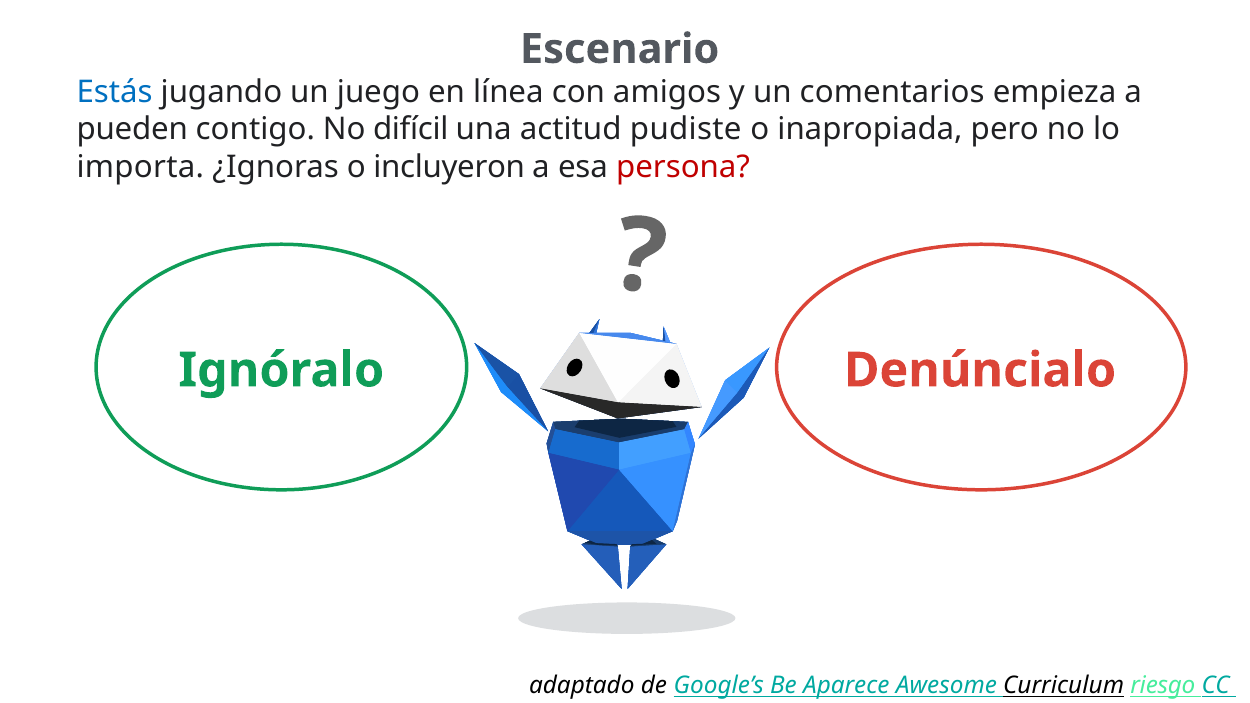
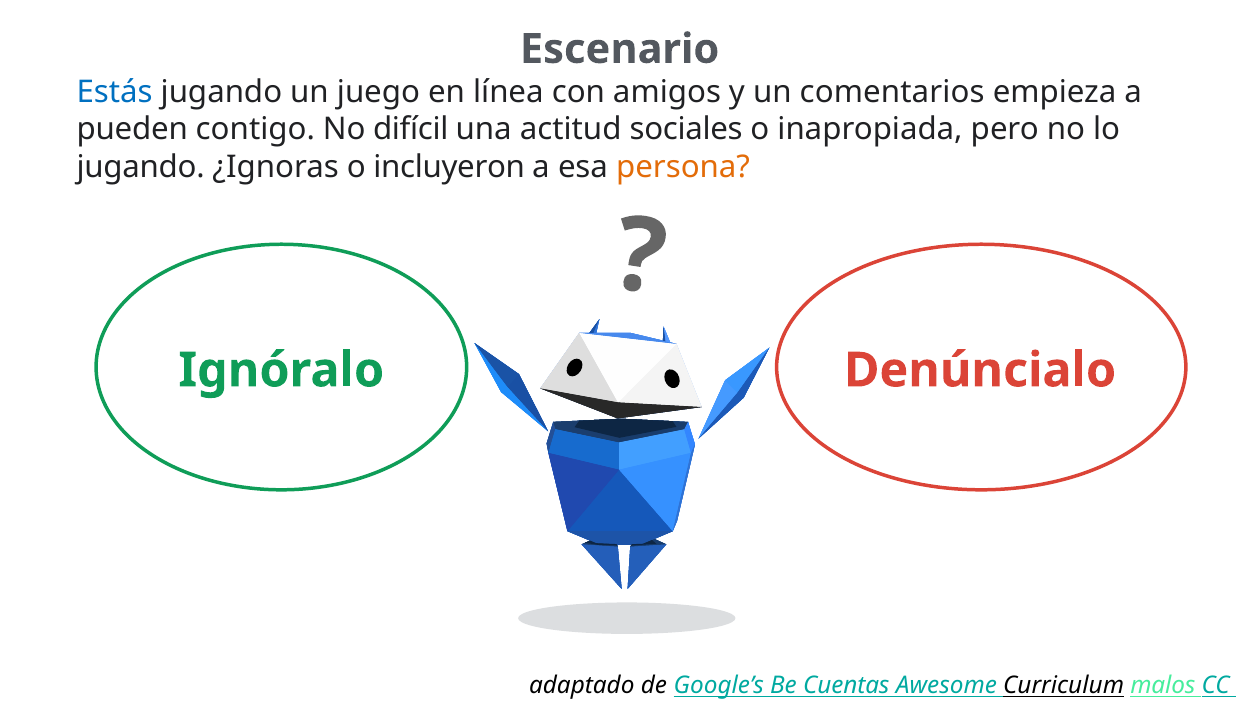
pudiste: pudiste -> sociales (686, 130)
importa: importa -> jugando (141, 167)
persona colour: red -> orange (683, 167)
Aparece: Aparece -> Cuentas (846, 685)
riesgo: riesgo -> malos (1163, 685)
